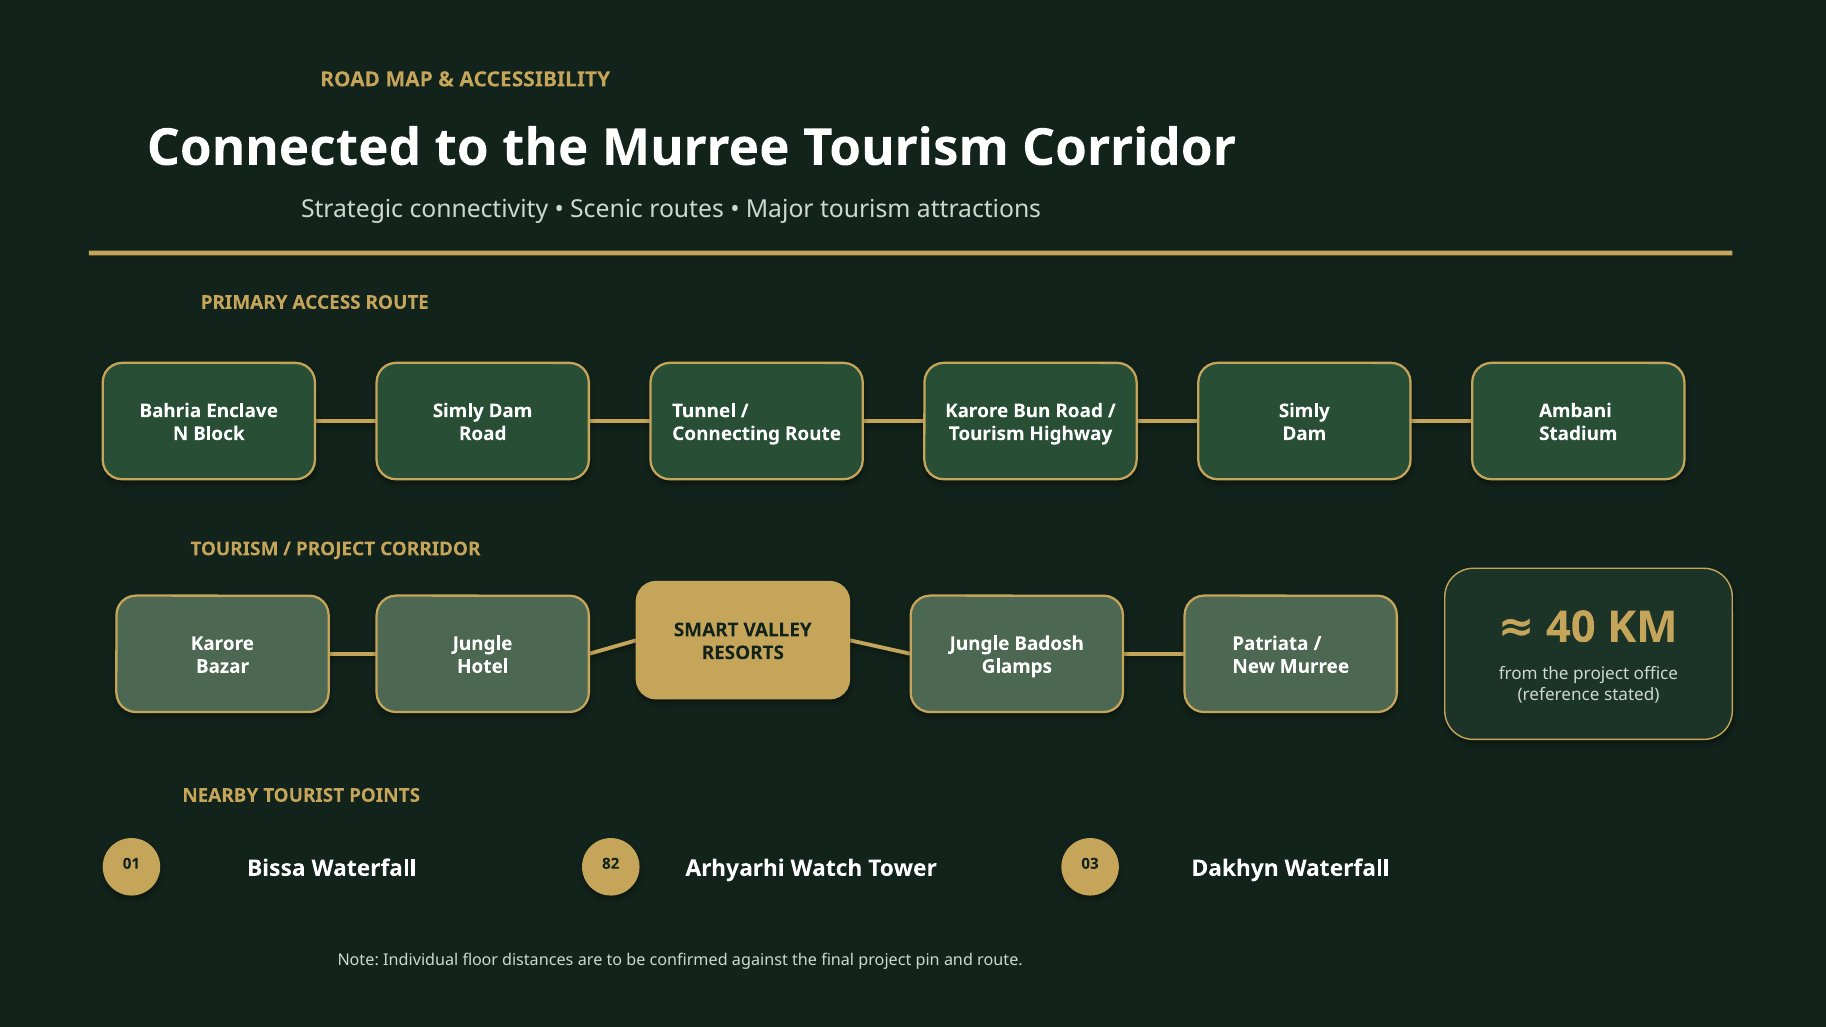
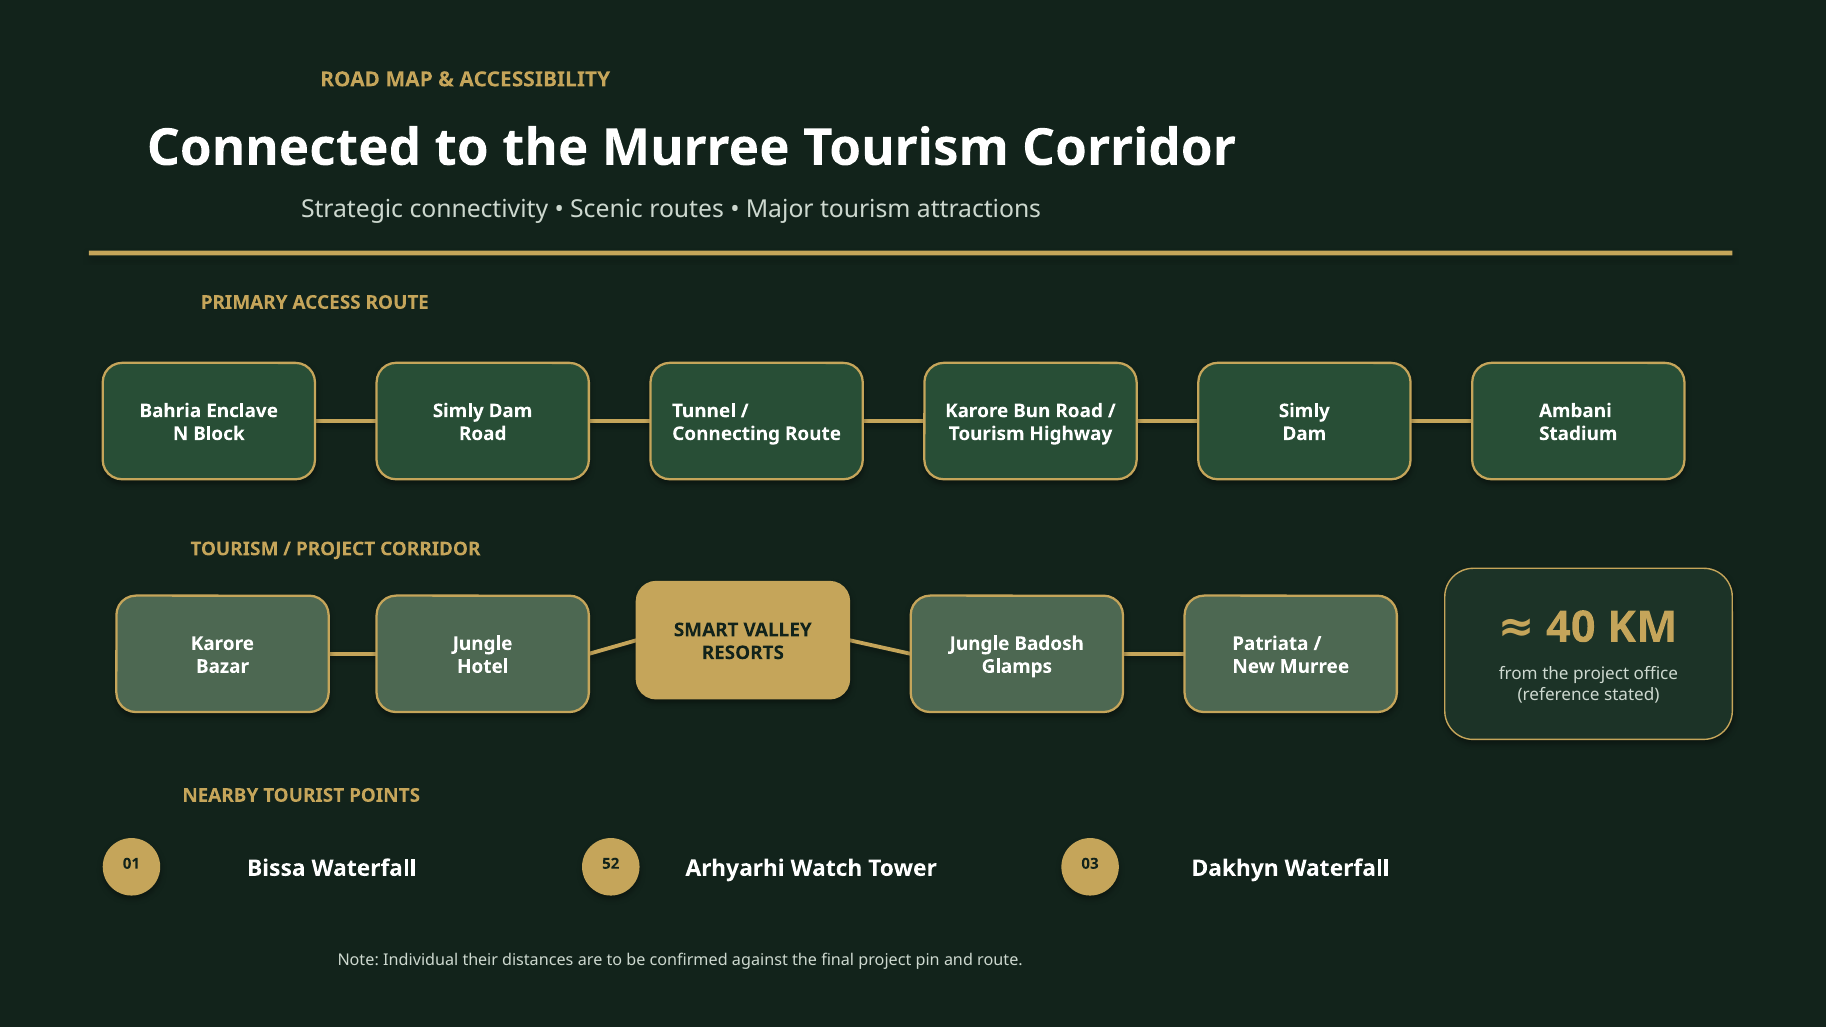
82: 82 -> 52 (611, 864)
floor: floor -> their (480, 960)
